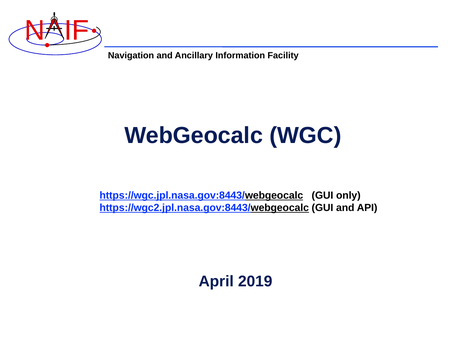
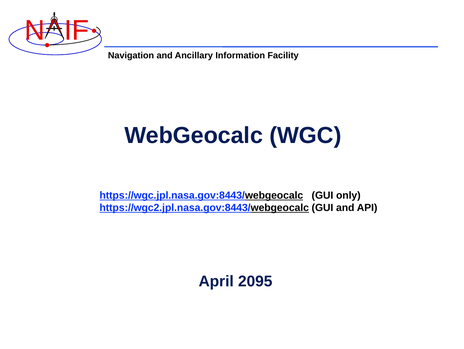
2019: 2019 -> 2095 (255, 281)
